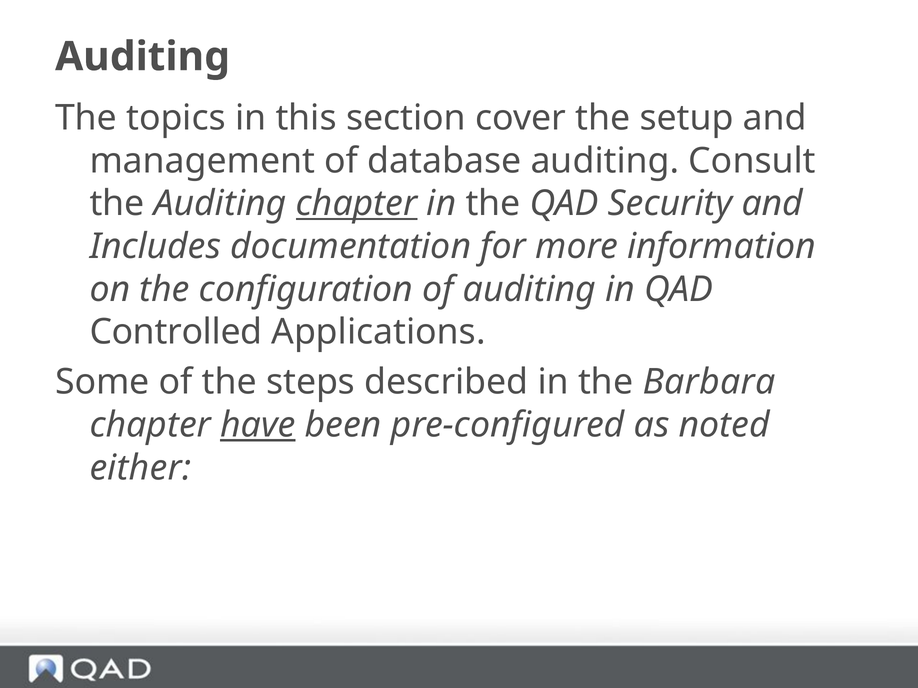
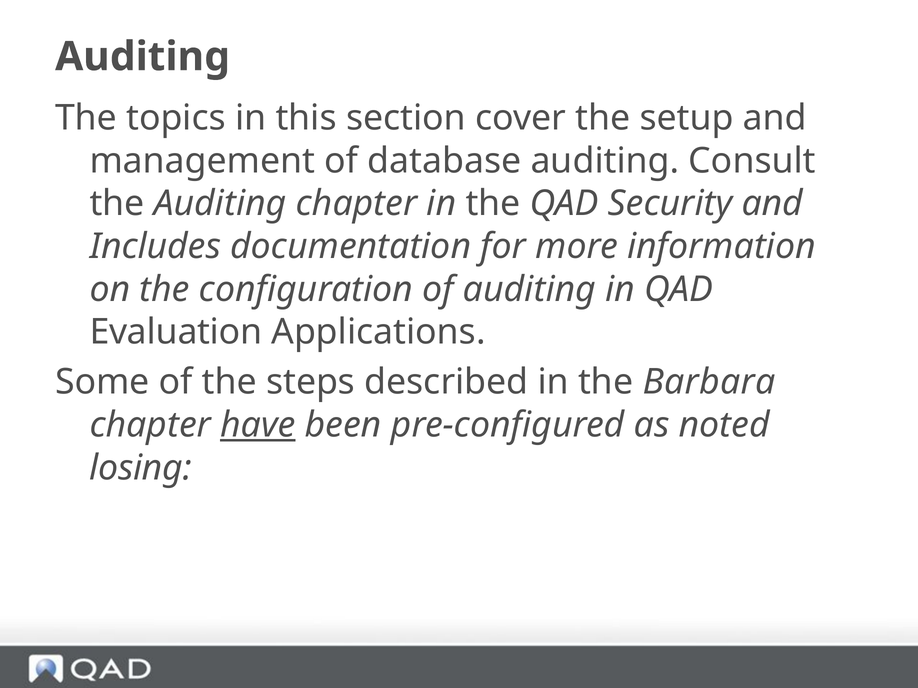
chapter underline: present -> none (357, 204)
Controlled: Controlled -> Evaluation (176, 332)
either: either -> losing (141, 468)
